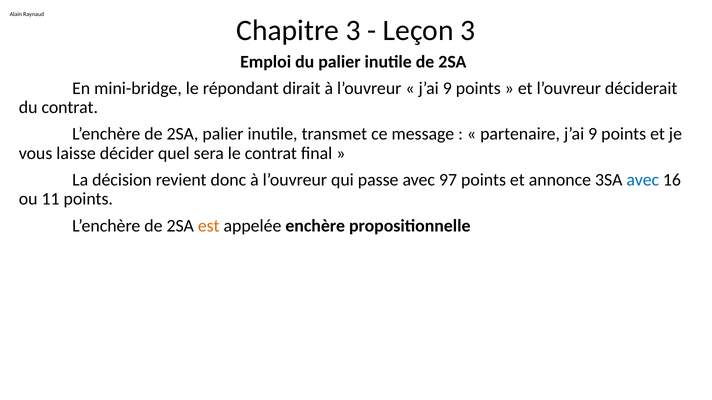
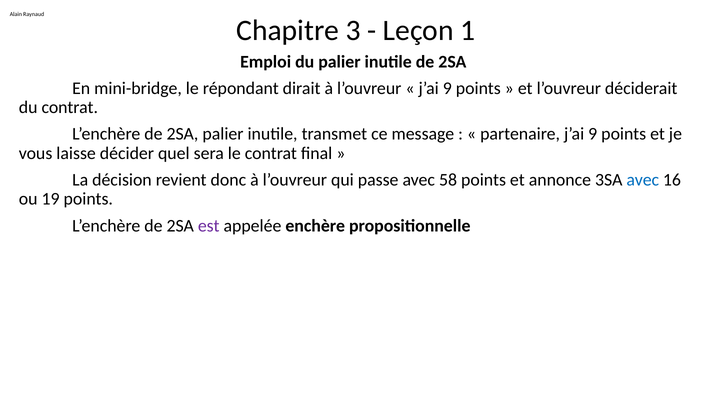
Leçon 3: 3 -> 1 (468, 31)
97: 97 -> 58 (448, 180)
11: 11 -> 19 (51, 199)
est colour: orange -> purple (209, 226)
